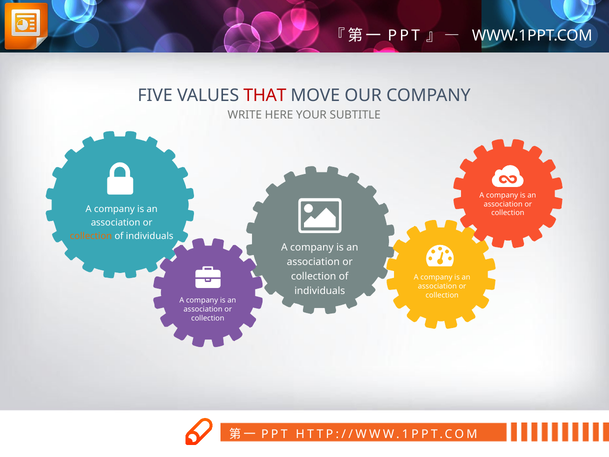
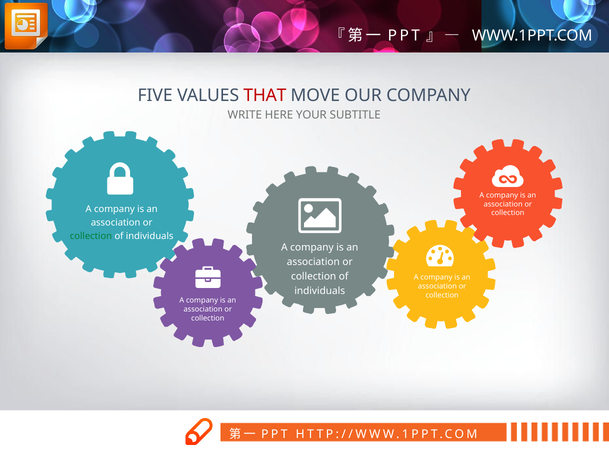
collection colour: orange -> green (91, 236)
